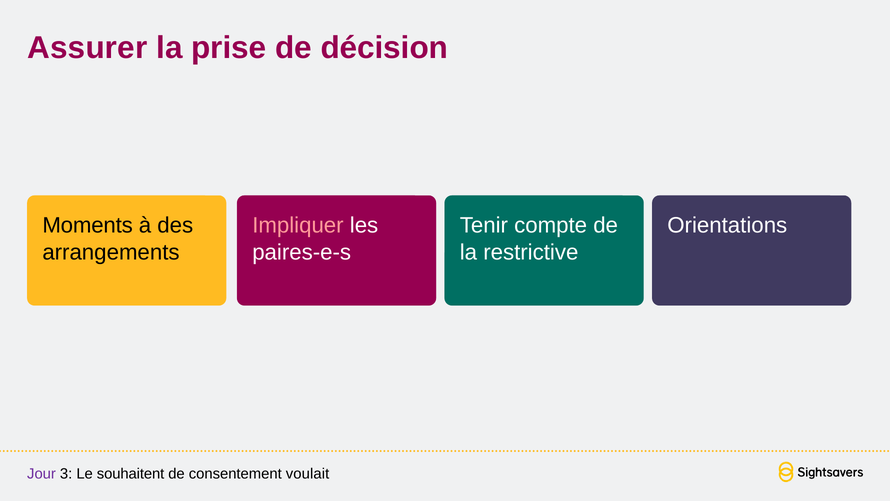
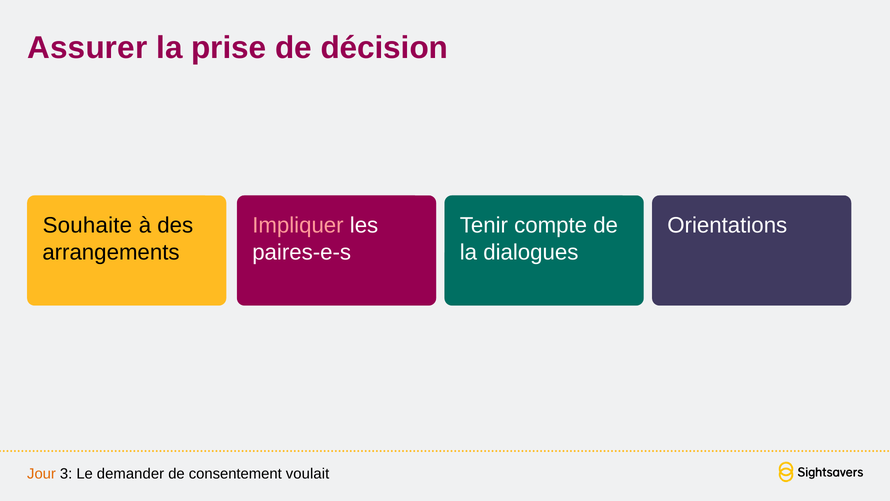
Moments: Moments -> Souhaite (87, 225)
restrictive: restrictive -> dialogues (531, 252)
Jour colour: purple -> orange (41, 474)
souhaitent: souhaitent -> demander (130, 474)
